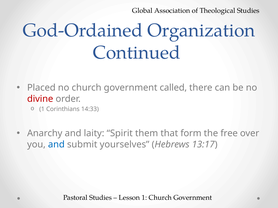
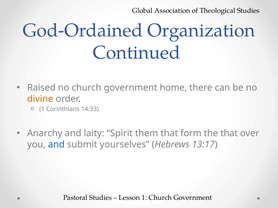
Placed: Placed -> Raised (41, 88)
called: called -> home (173, 88)
divine colour: red -> orange (40, 99)
the free: free -> that (229, 134)
